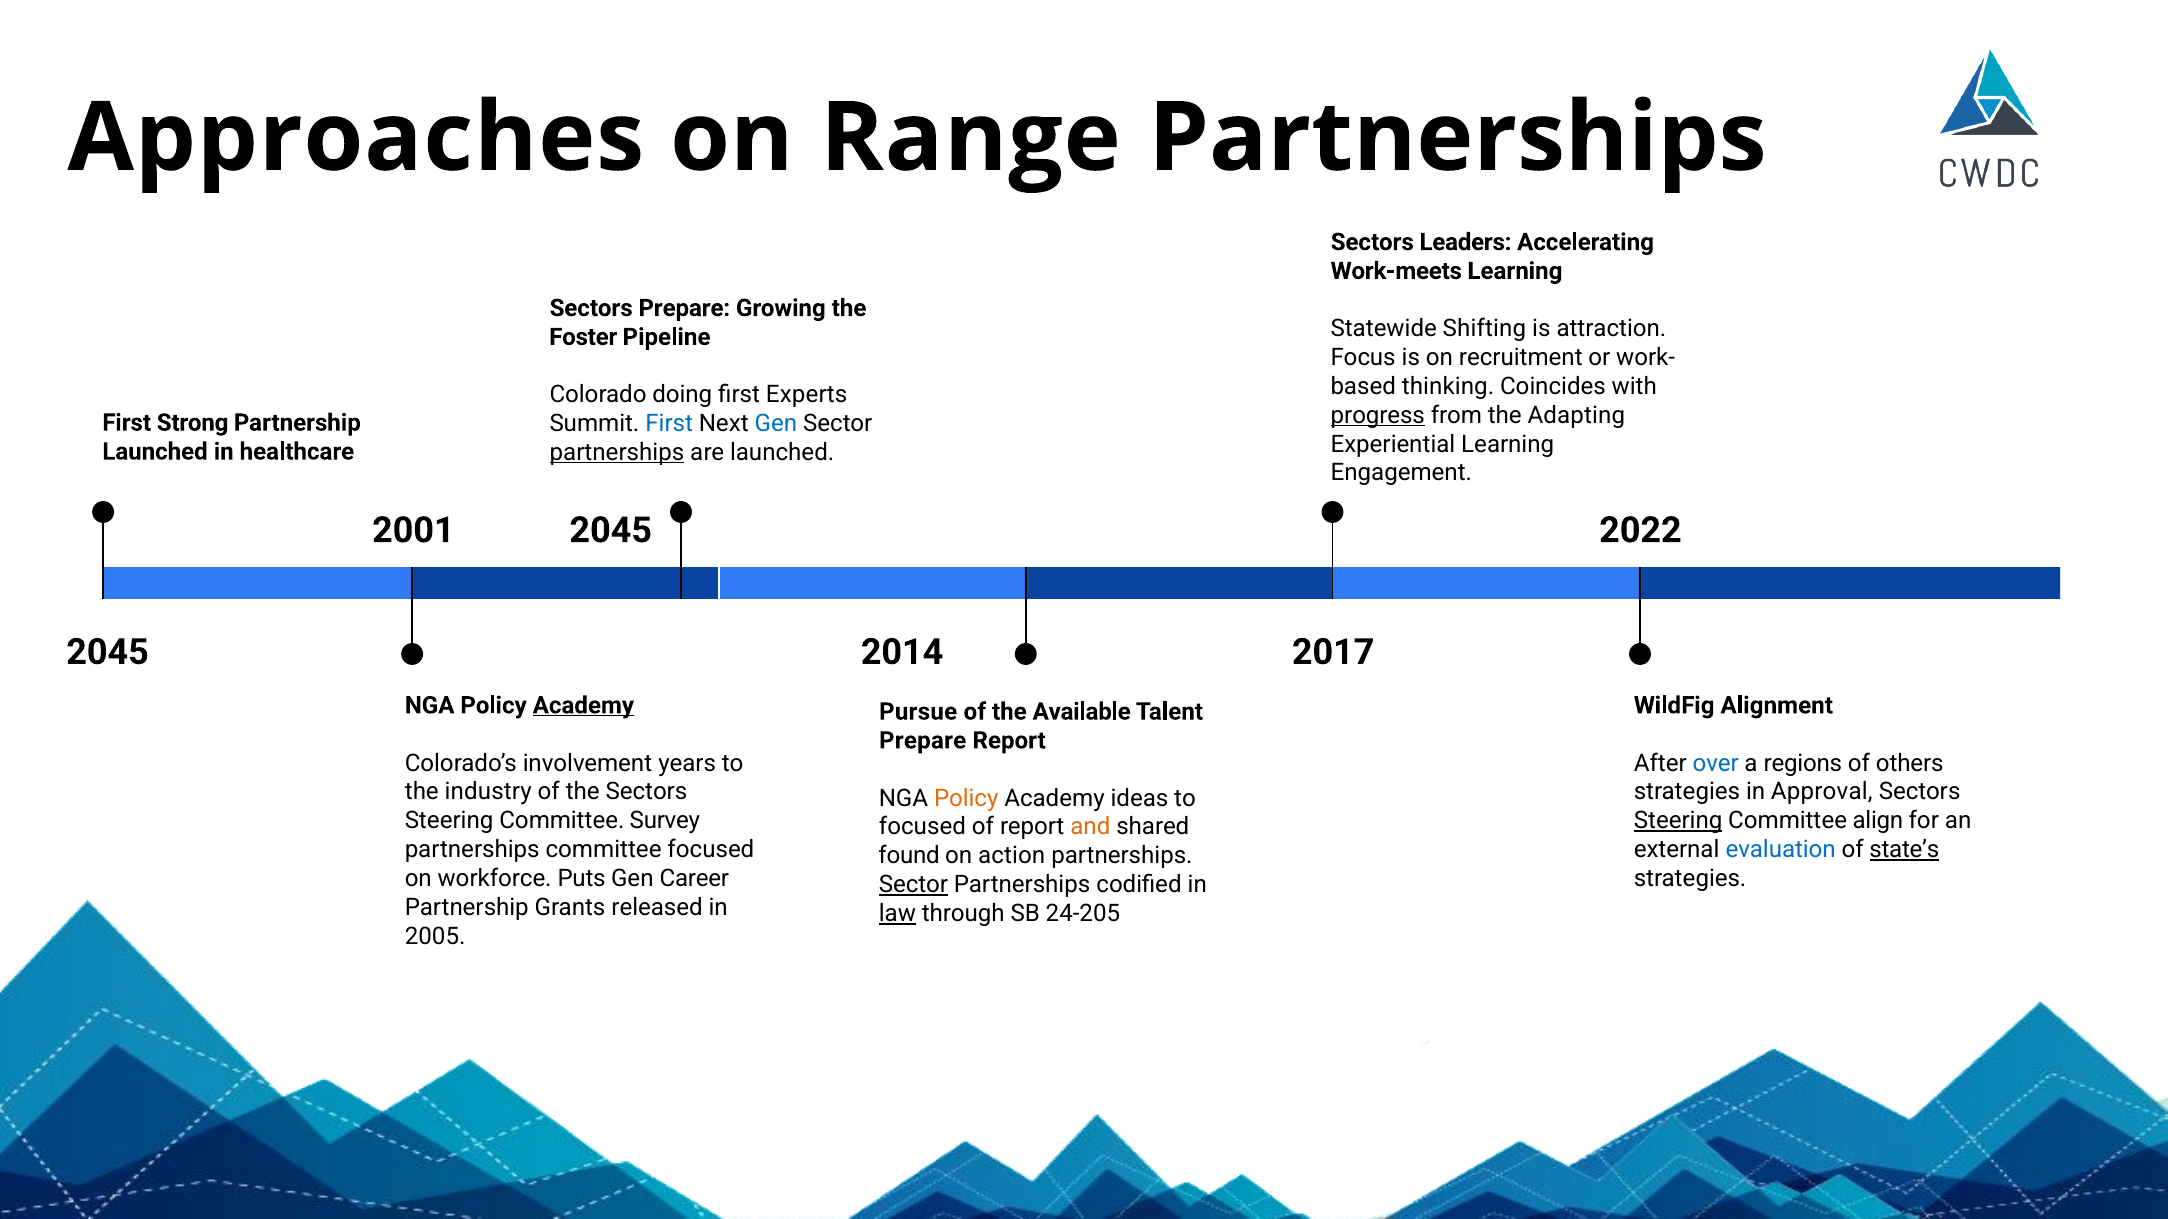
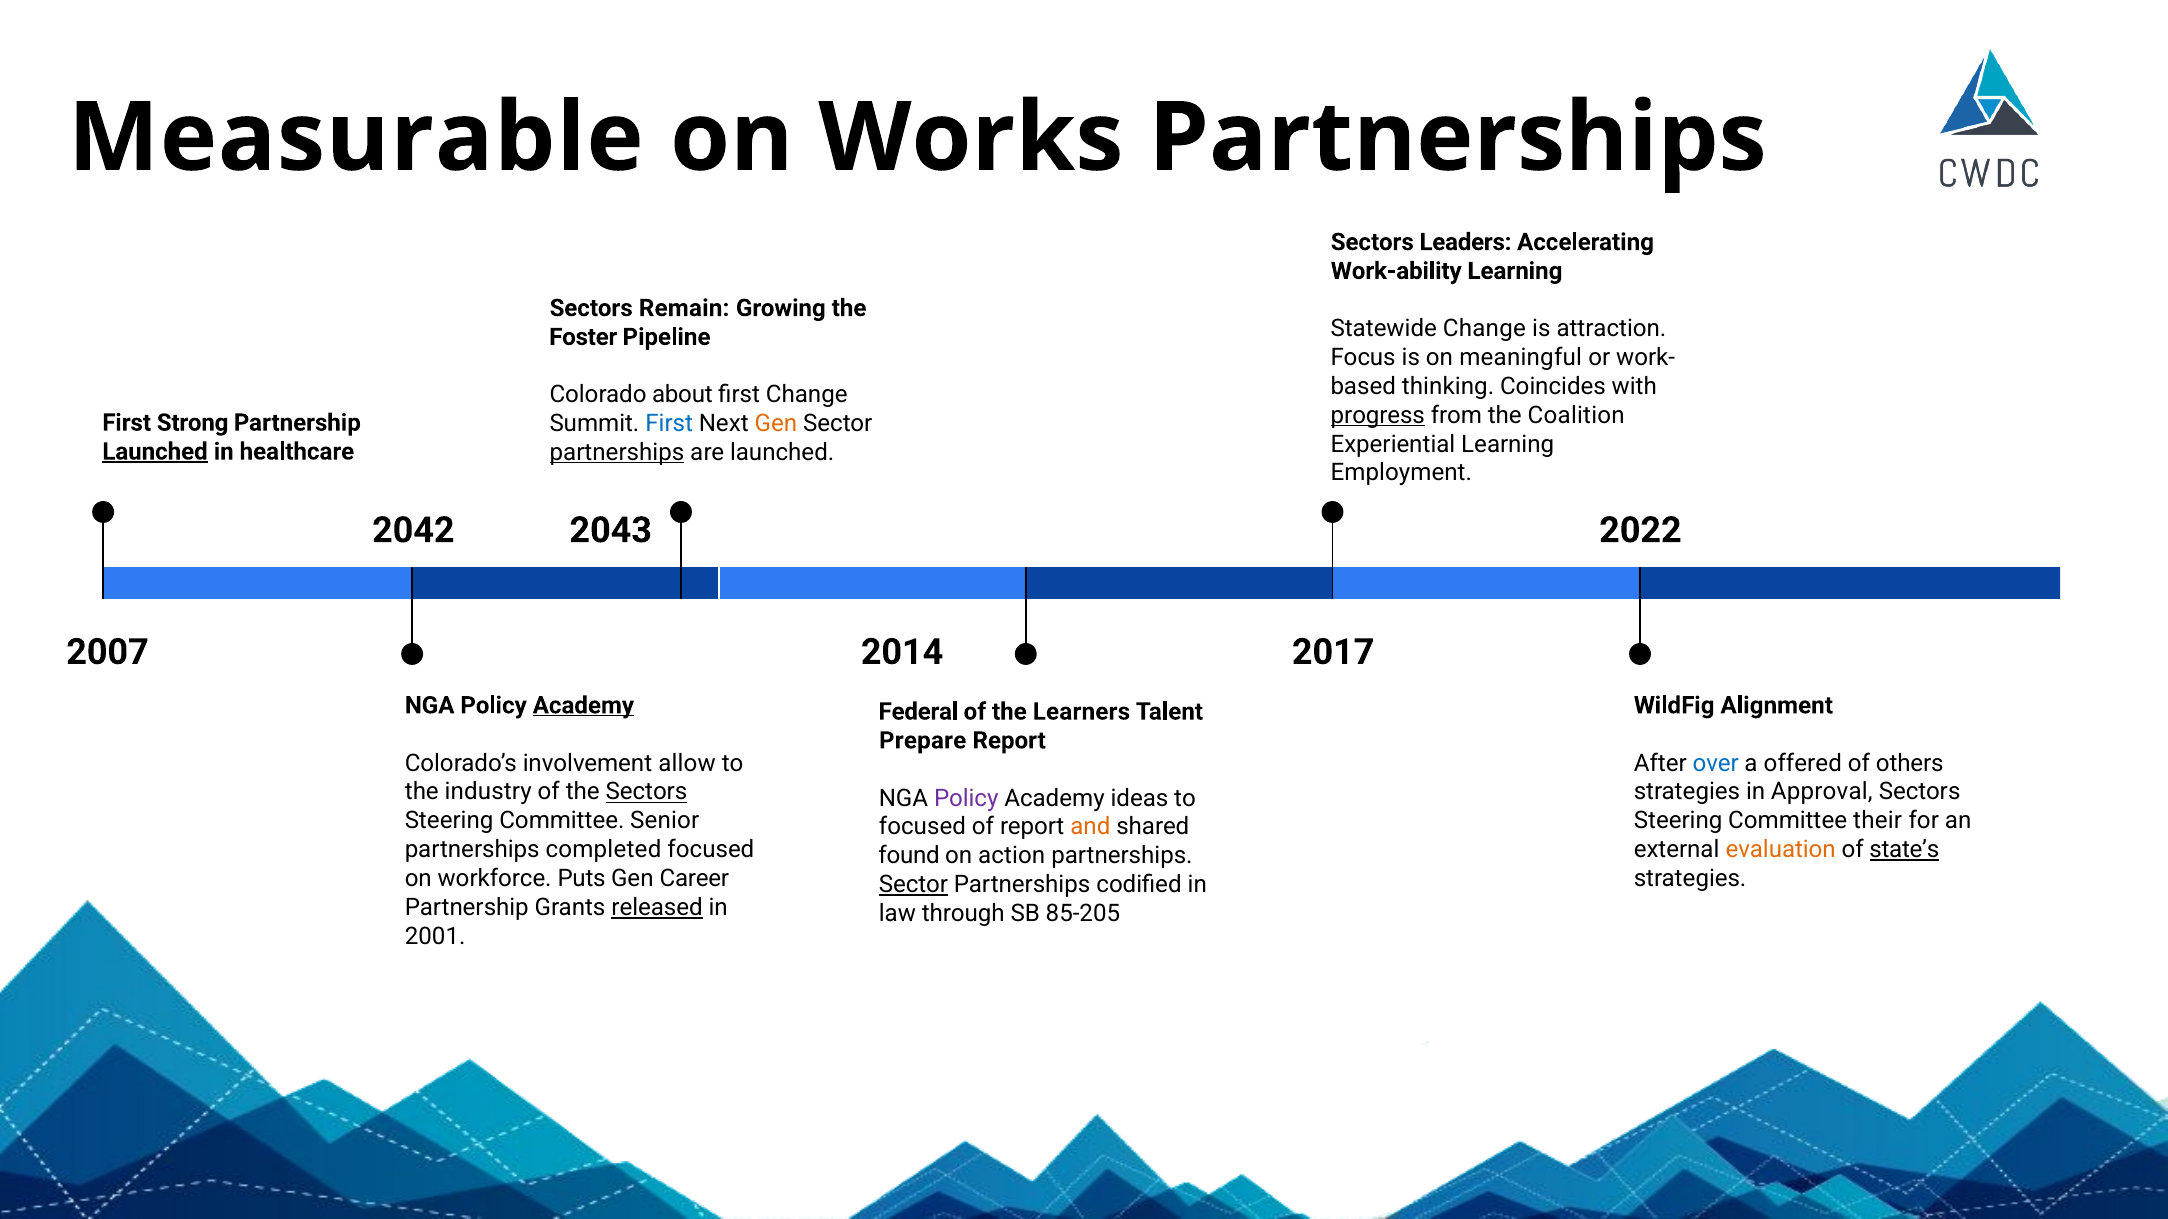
Approaches: Approaches -> Measurable (356, 138)
Range: Range -> Works (971, 138)
Work-meets: Work-meets -> Work-ability (1396, 271)
Sectors Prepare: Prepare -> Remain (684, 308)
Statewide Shifting: Shifting -> Change (1484, 329)
recruitment: recruitment -> meaningful (1521, 358)
doing: doing -> about (682, 395)
first Experts: Experts -> Change (807, 395)
Adapting: Adapting -> Coalition (1576, 415)
Gen colour: blue -> orange (776, 424)
Launched underline: none -> present (155, 452)
Engagement: Engagement -> Employment (1401, 473)
2001: 2001 -> 2042 (413, 530)
2045: 2045 -> 2043 (611, 530)
2045: 2045 -> 2007 (107, 652)
Pursue: Pursue -> Federal (918, 712)
Available: Available -> Learners (1081, 712)
years: years -> allow (687, 763)
regions: regions -> offered (1803, 763)
Sectors underline: none -> present (646, 792)
Policy colour: orange -> purple (966, 798)
Survey: Survey -> Senior (665, 821)
Steering underline: present -> none (1678, 821)
align: align -> their (1878, 821)
partnerships committee: committee -> completed (603, 850)
evaluation colour: blue -> orange (1781, 850)
released underline: none -> present (657, 908)
law underline: present -> none (897, 914)
24-205: 24-205 -> 85-205 (1083, 914)
2005: 2005 -> 2001 (435, 937)
